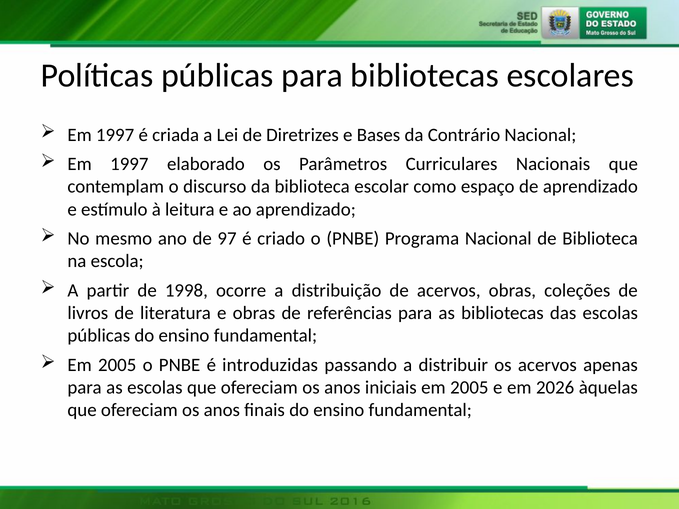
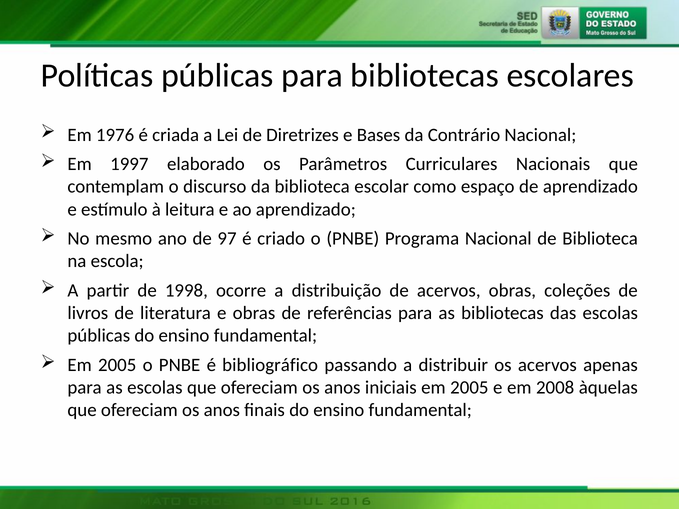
1997: 1997 -> 1976 (115, 135)
introduzidas: introduzidas -> bibliográfico (270, 365)
2026: 2026 -> 2008 (555, 388)
